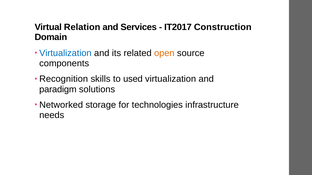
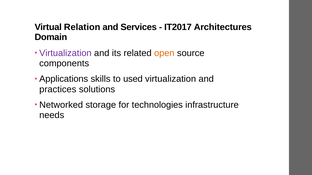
Construction: Construction -> Architectures (223, 27)
Virtualization colour: blue -> purple (65, 53)
Recognition: Recognition -> Applications (64, 79)
paradigm: paradigm -> practices (58, 90)
